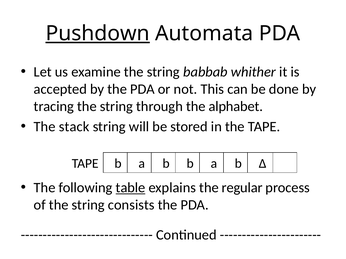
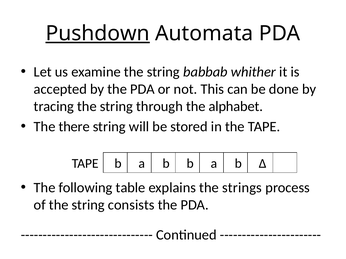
stack: stack -> there (74, 127)
table underline: present -> none (131, 188)
regular: regular -> strings (242, 188)
